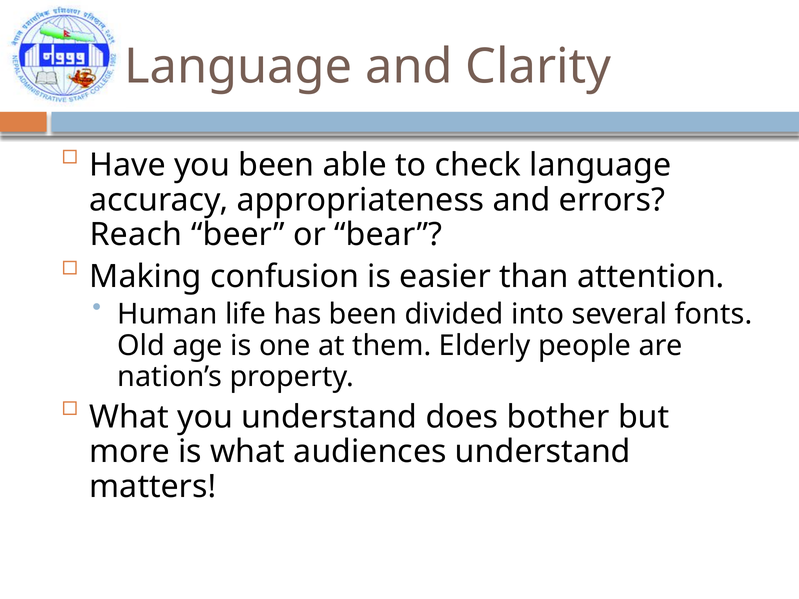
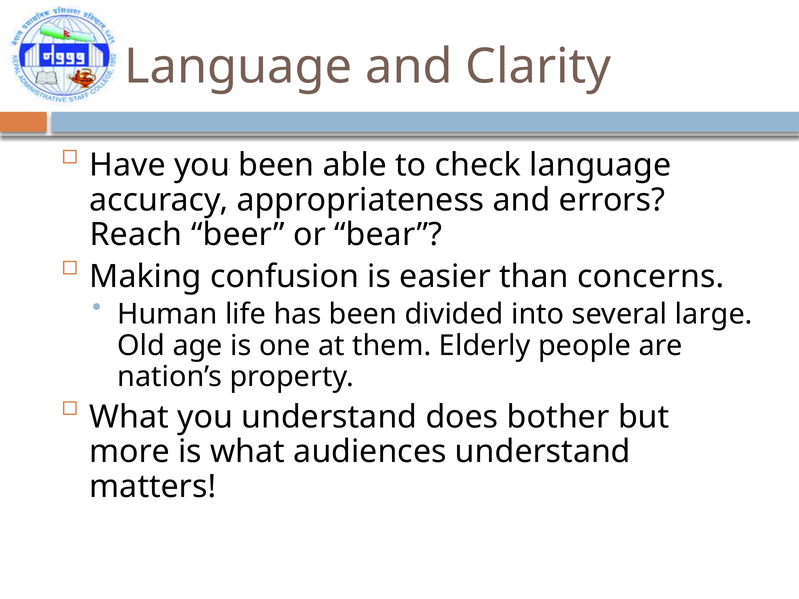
attention: attention -> concerns (651, 277)
fonts: fonts -> large (714, 315)
